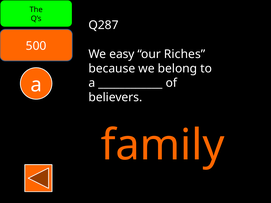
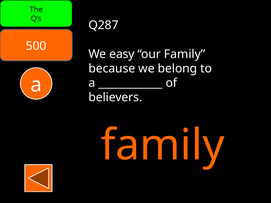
our Riches: Riches -> Family (185, 54)
